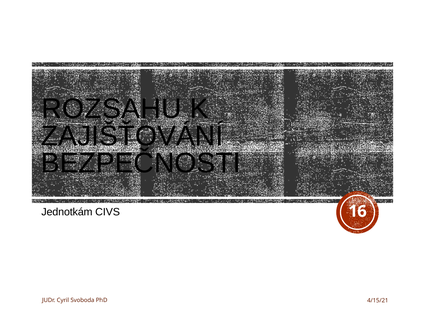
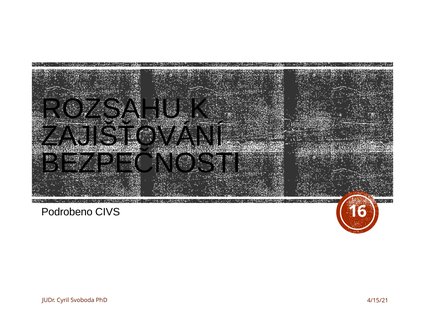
Jednotkám: Jednotkám -> Podrobeno (67, 212)
